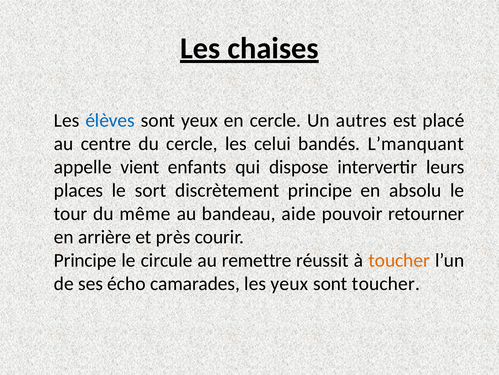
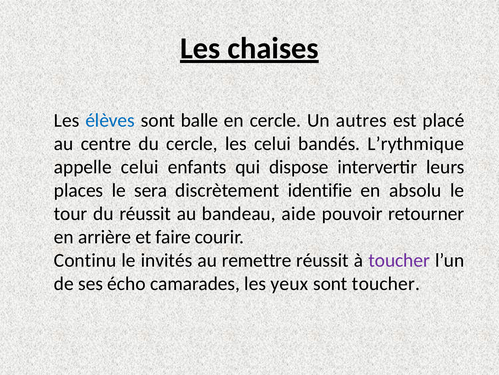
sont yeux: yeux -> balle (200, 120)
L’manquant: L’manquant -> L’rythmique (416, 143)
appelle vient: vient -> celui (140, 167)
sort: sort -> sera (151, 190)
discrètement principe: principe -> identifie (320, 190)
du même: même -> réussit (145, 213)
près: près -> faire (173, 237)
Principe: Principe -> Continu (85, 260)
circule: circule -> invités (167, 260)
toucher colour: orange -> purple (399, 260)
